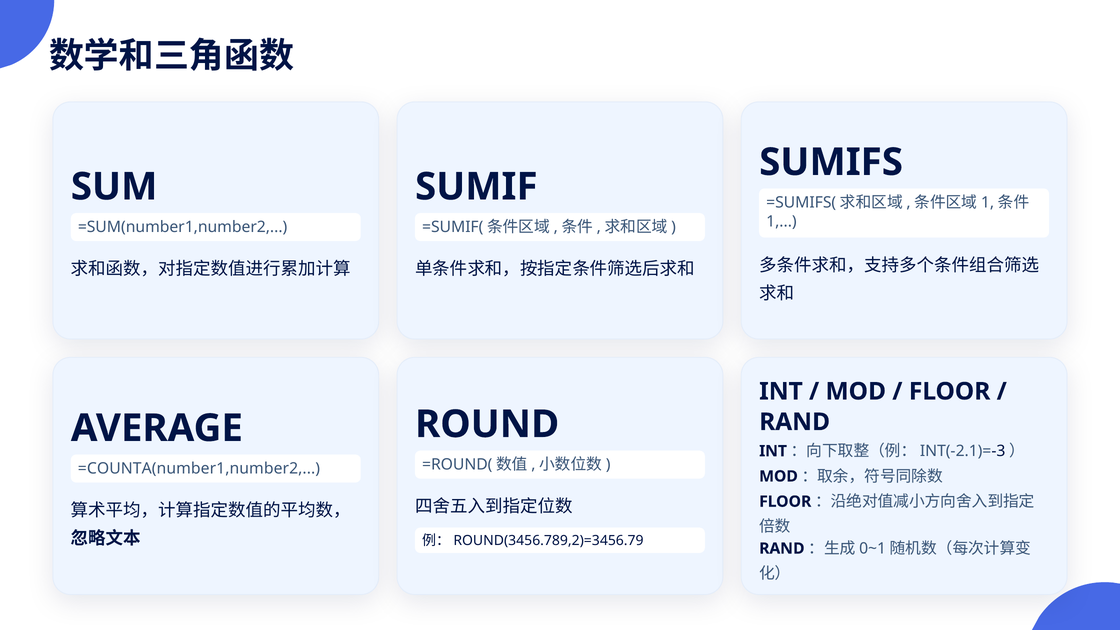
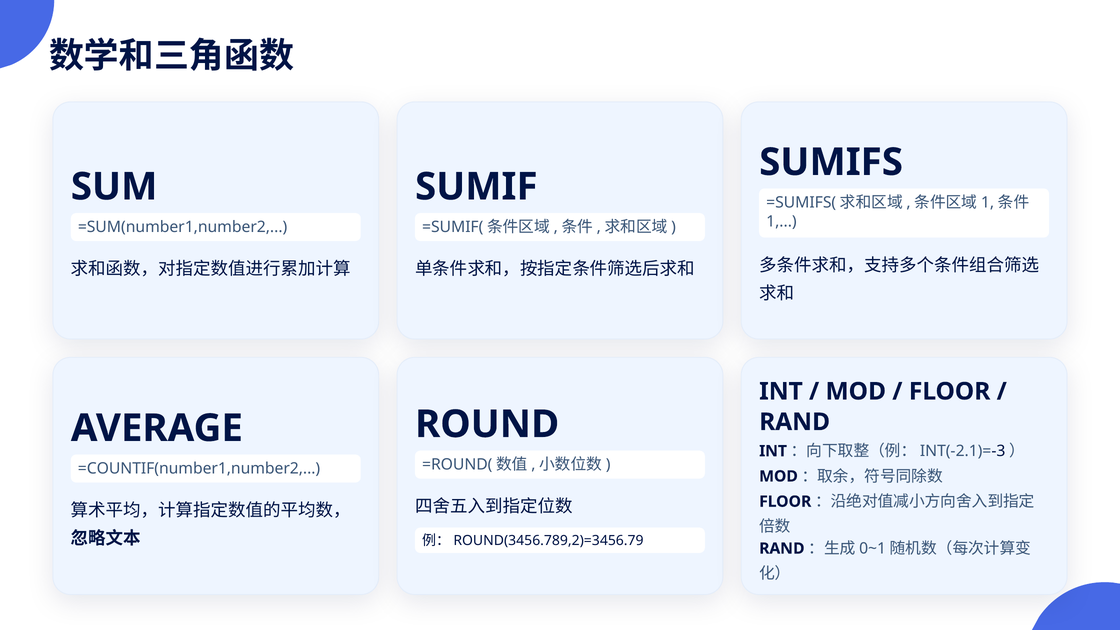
=COUNTA(number1,number2: =COUNTA(number1,number2 -> =COUNTIF(number1,number2 (199, 469)
